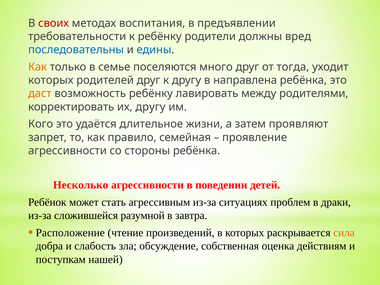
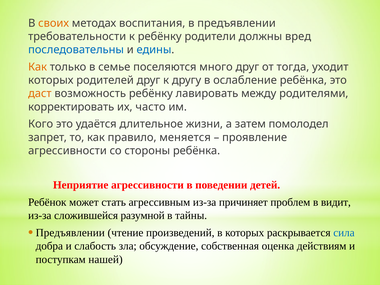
своих colour: red -> orange (54, 23)
направлена: направлена -> ослабление (245, 80)
их другу: другу -> часто (150, 107)
проявляют: проявляют -> помолодел (299, 124)
семейная: семейная -> меняется (185, 137)
Несколько: Несколько -> Неприятие (81, 185)
ситуациях: ситуациях -> причиняет (243, 202)
драки: драки -> видит (336, 202)
завтра: завтра -> тайны (191, 216)
Расположение: Расположение -> Предъявлении (70, 233)
сила colour: orange -> blue (344, 233)
